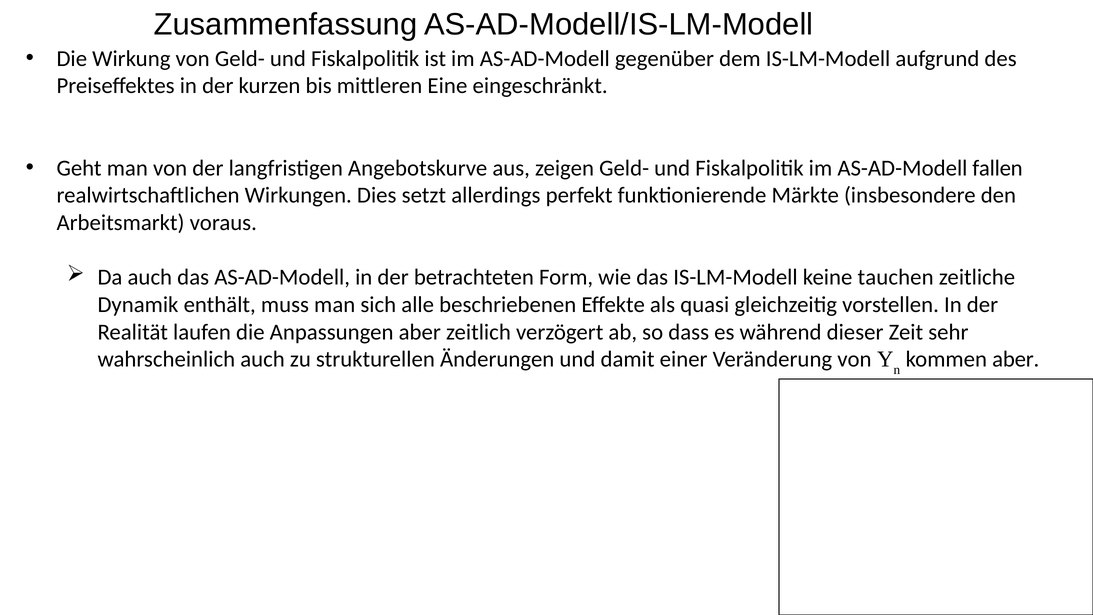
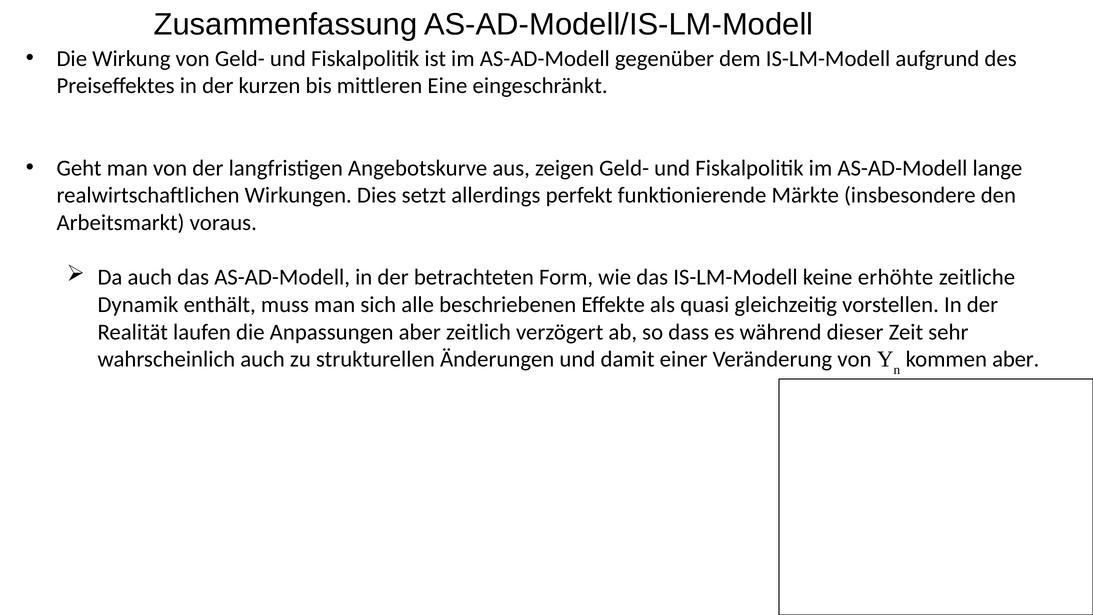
fallen: fallen -> lange (997, 168)
tauchen: tauchen -> erhöhte (896, 277)
